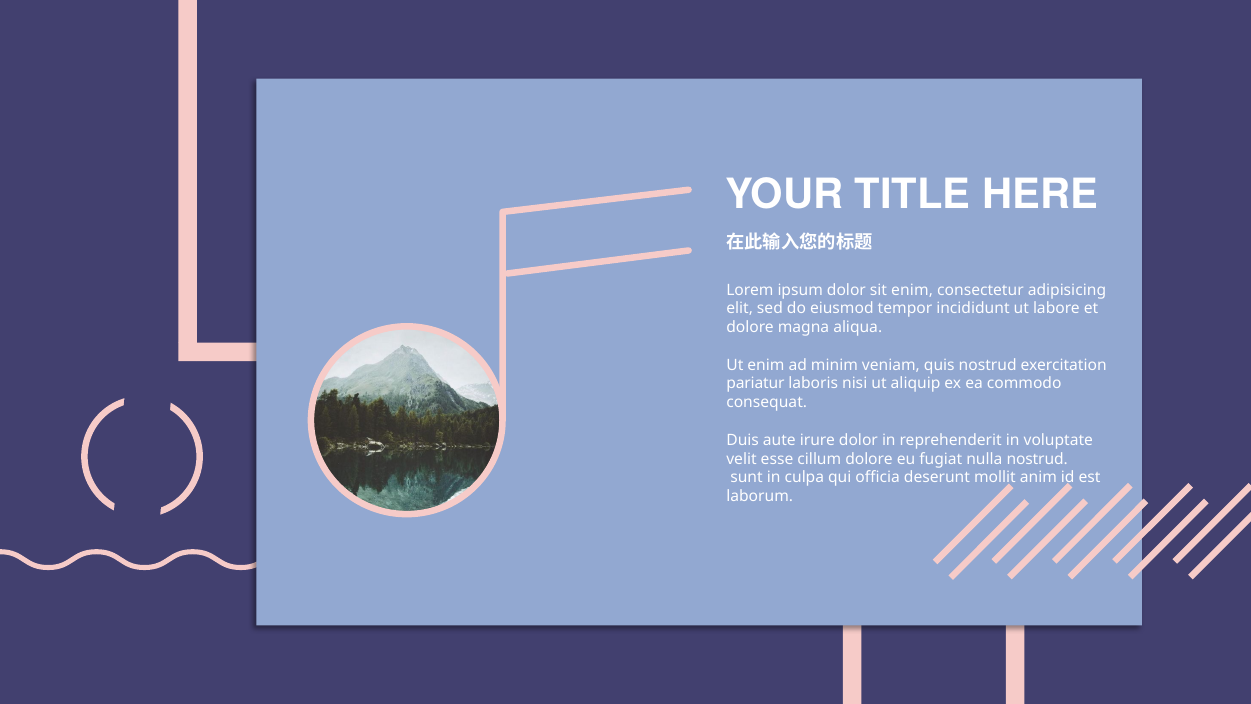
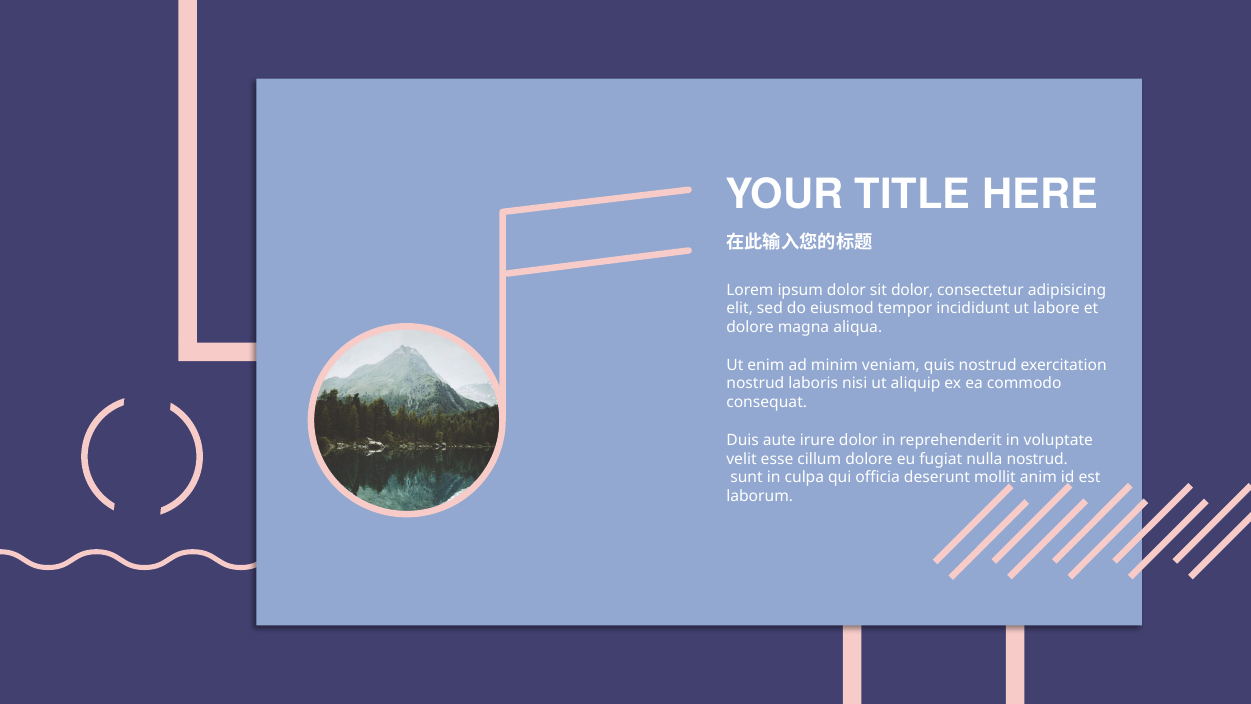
sit enim: enim -> dolor (912, 290)
pariatur: pariatur -> nostrud (755, 384)
